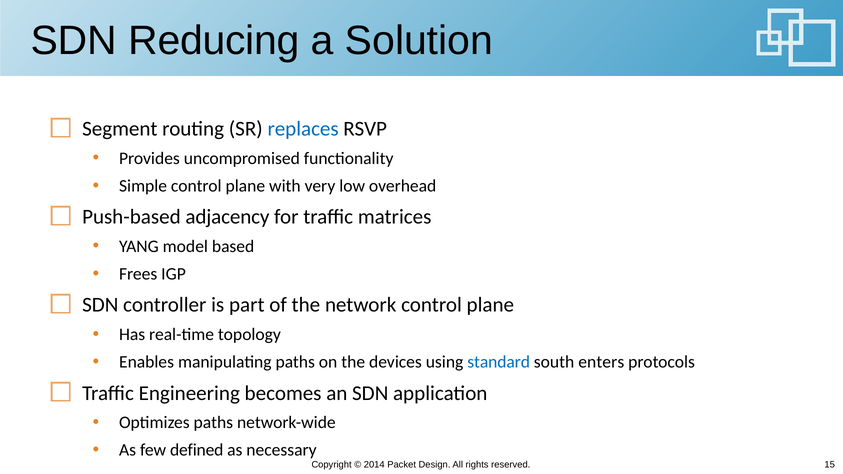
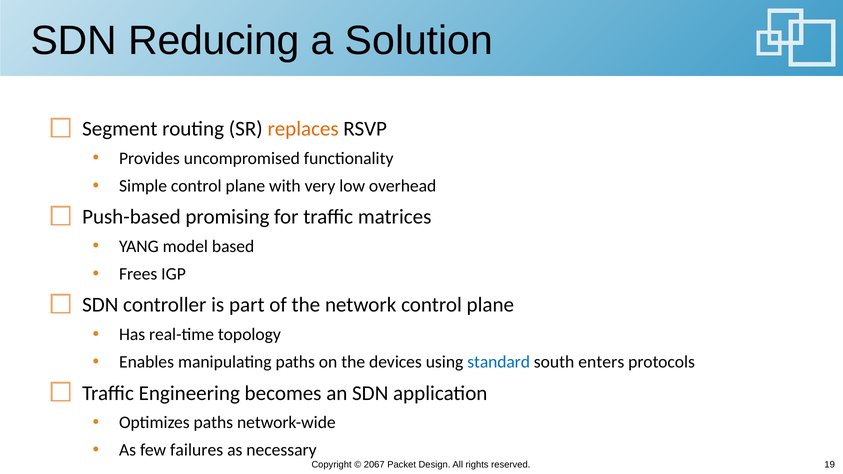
replaces colour: blue -> orange (303, 129)
adjacency: adjacency -> promising (227, 217)
defined: defined -> failures (197, 450)
2014: 2014 -> 2067 (374, 465)
15: 15 -> 19 (830, 465)
